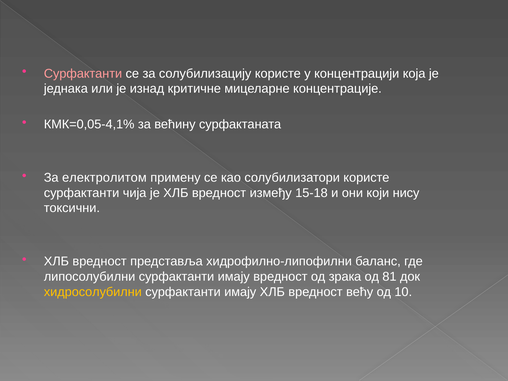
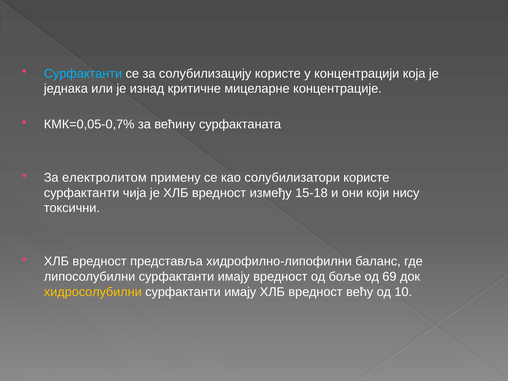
Сурфактанти colour: pink -> light blue (83, 73)
КМК=0,05-4,1%: КМК=0,05-4,1% -> КМК=0,05-0,7% (89, 124)
зрака: зрака -> боље (345, 277)
81: 81 -> 69 (389, 277)
